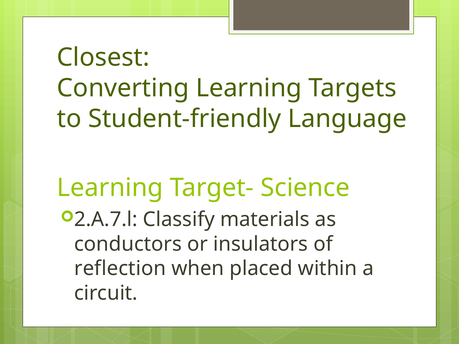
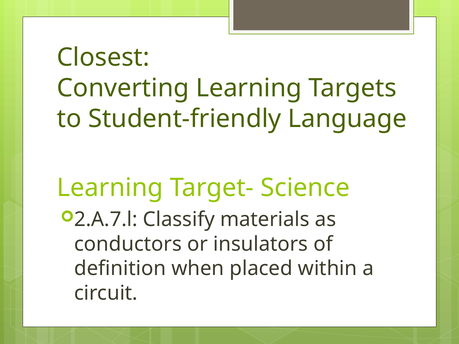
reflection: reflection -> definition (120, 269)
